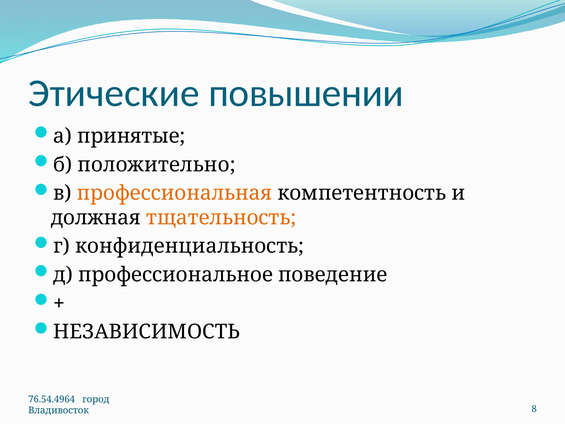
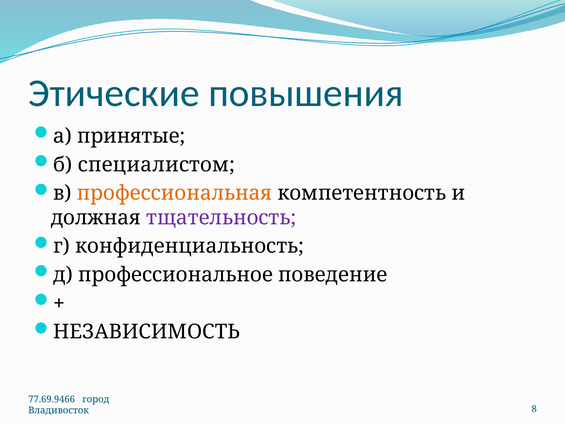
повышении: повышении -> повышения (306, 93)
положительно: положительно -> специалистом (156, 165)
тщательность colour: orange -> purple (221, 218)
76.54.4964: 76.54.4964 -> 77.69.9466 (52, 399)
